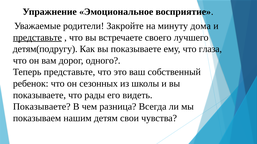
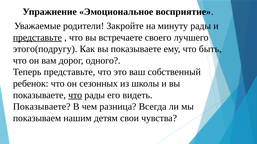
минуту дома: дома -> рады (201, 26)
детям(подругу: детям(подругу -> этого(подругу (45, 49)
глаза: глаза -> быть (210, 49)
что underline: none -> present (75, 95)
